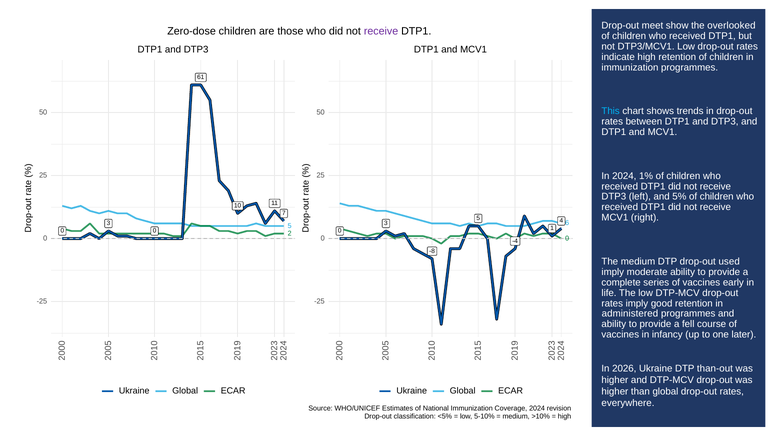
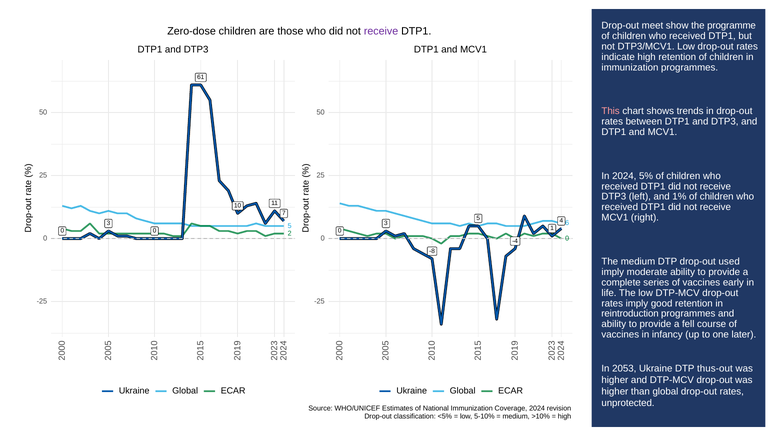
overlooked: overlooked -> programme (731, 25)
This colour: light blue -> pink (611, 111)
1%: 1% -> 5% (646, 176)
5%: 5% -> 1% (679, 197)
administered: administered -> reintroduction (630, 314)
2026: 2026 -> 2053 (624, 368)
than-out: than-out -> thus-out (715, 368)
everywhere: everywhere -> unprotected (628, 403)
